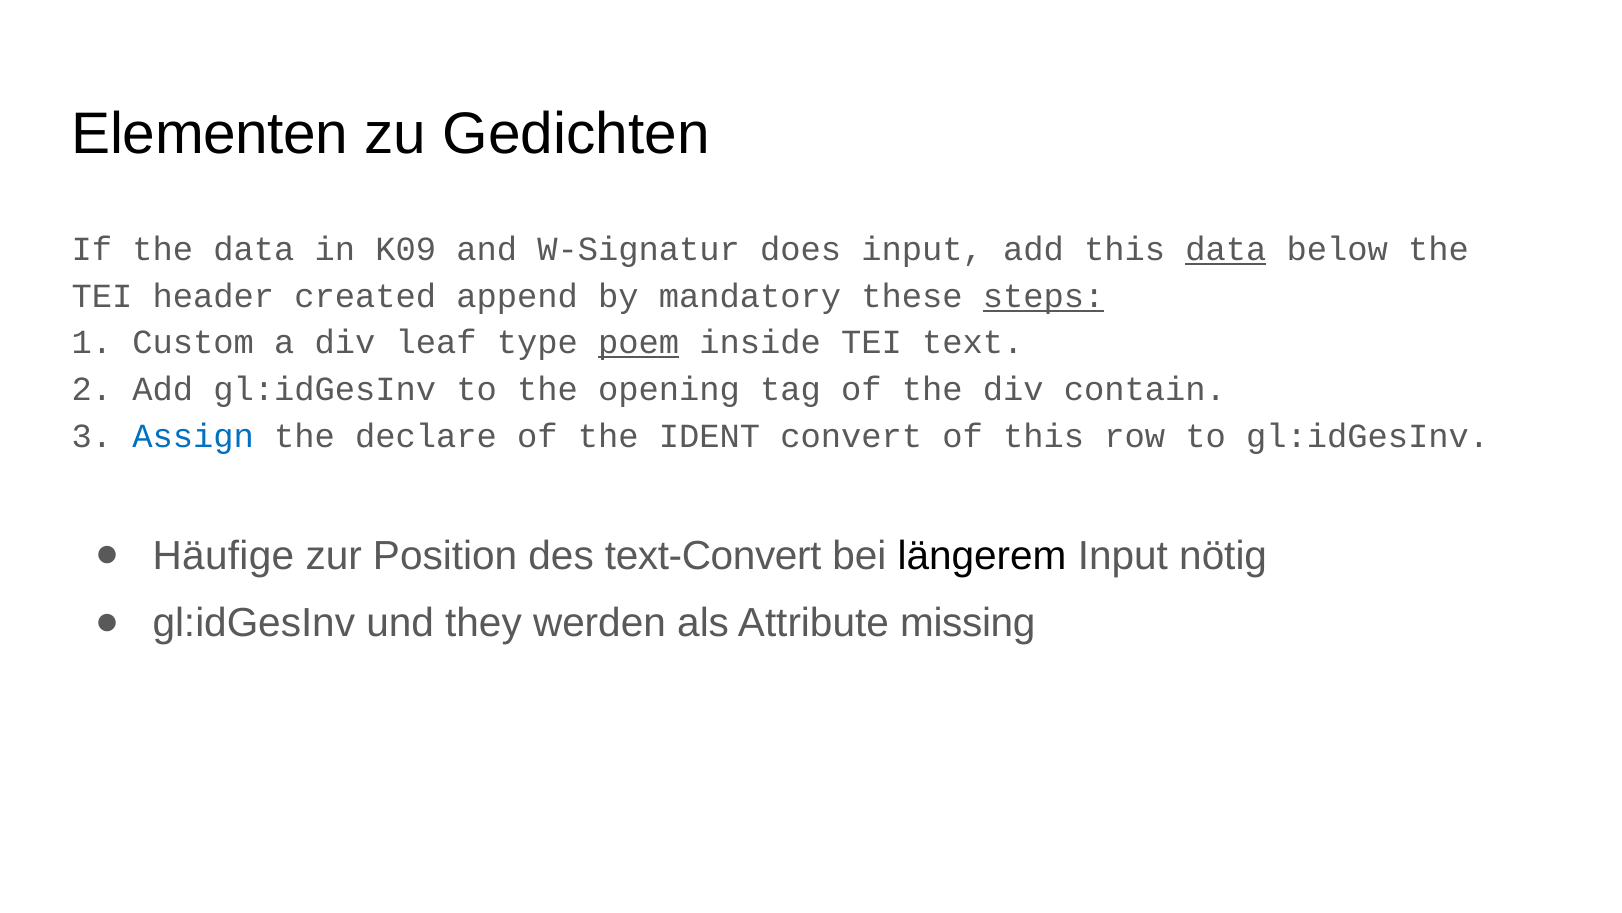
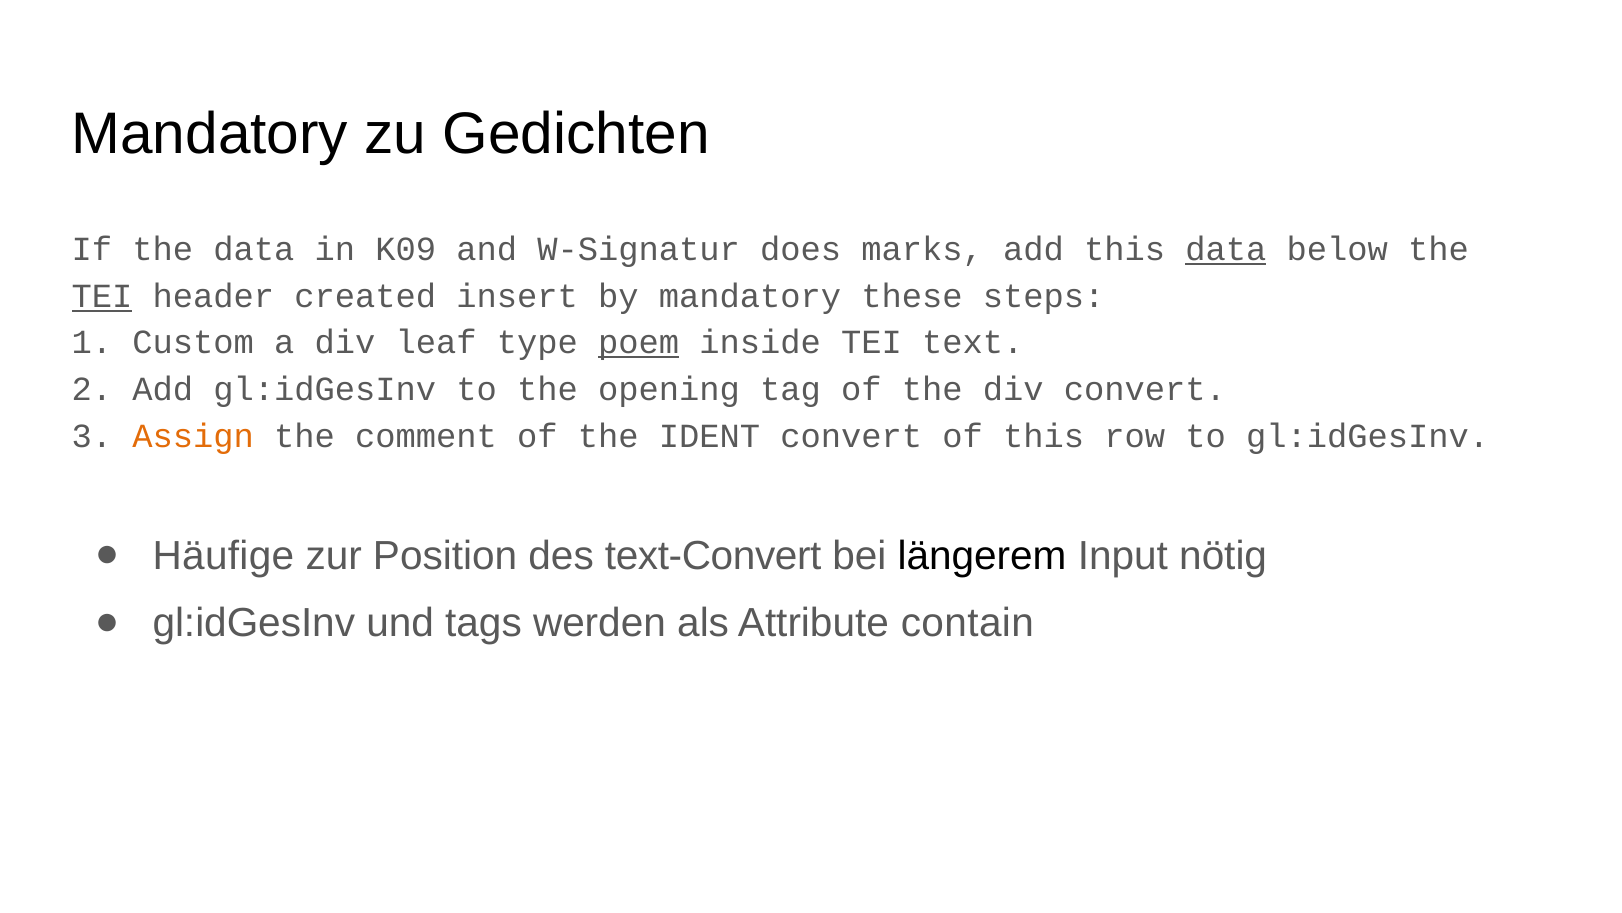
Elementen: Elementen -> Mandatory (210, 134)
does input: input -> marks (922, 249)
TEI underline: none -> present (102, 296)
append: append -> insert (517, 296)
steps underline: present -> none (1044, 296)
div contain: contain -> convert (1145, 389)
Assign colour: blue -> orange (193, 436)
declare: declare -> comment (426, 436)
they: they -> tags (483, 622)
missing: missing -> contain (967, 622)
